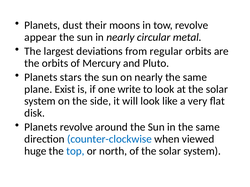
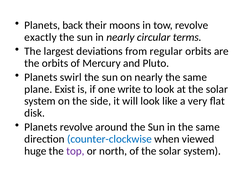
dust: dust -> back (73, 25)
appear: appear -> exactly (41, 37)
metal: metal -> terms (187, 37)
stars: stars -> swirl (71, 77)
top colour: blue -> purple (75, 151)
